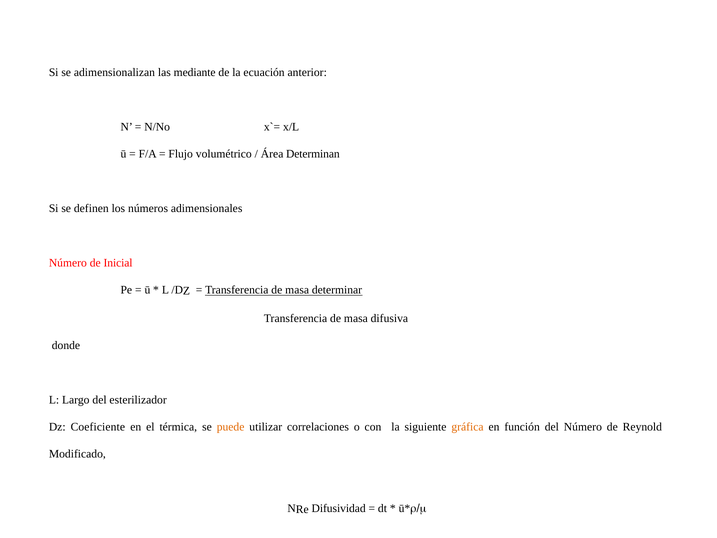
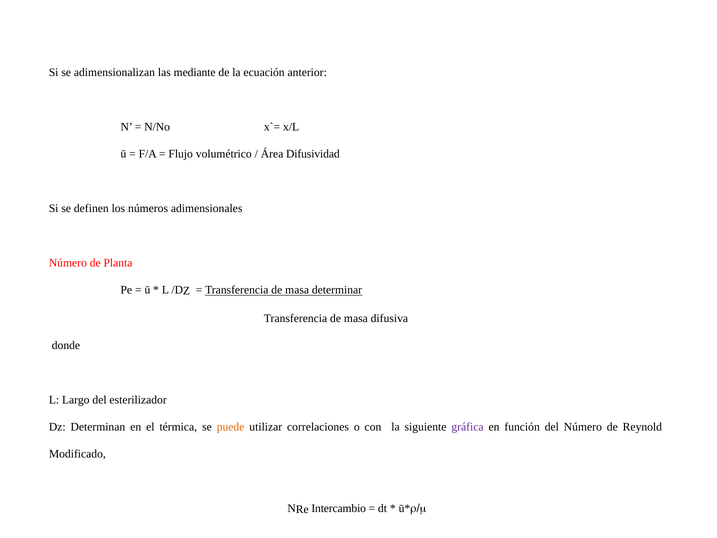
Determinan: Determinan -> Difusividad (313, 154)
Inicial: Inicial -> Planta (118, 263)
Coeficiente: Coeficiente -> Determinan (98, 427)
gráfica colour: orange -> purple (467, 427)
Difusividad: Difusividad -> Intercambio (339, 508)
